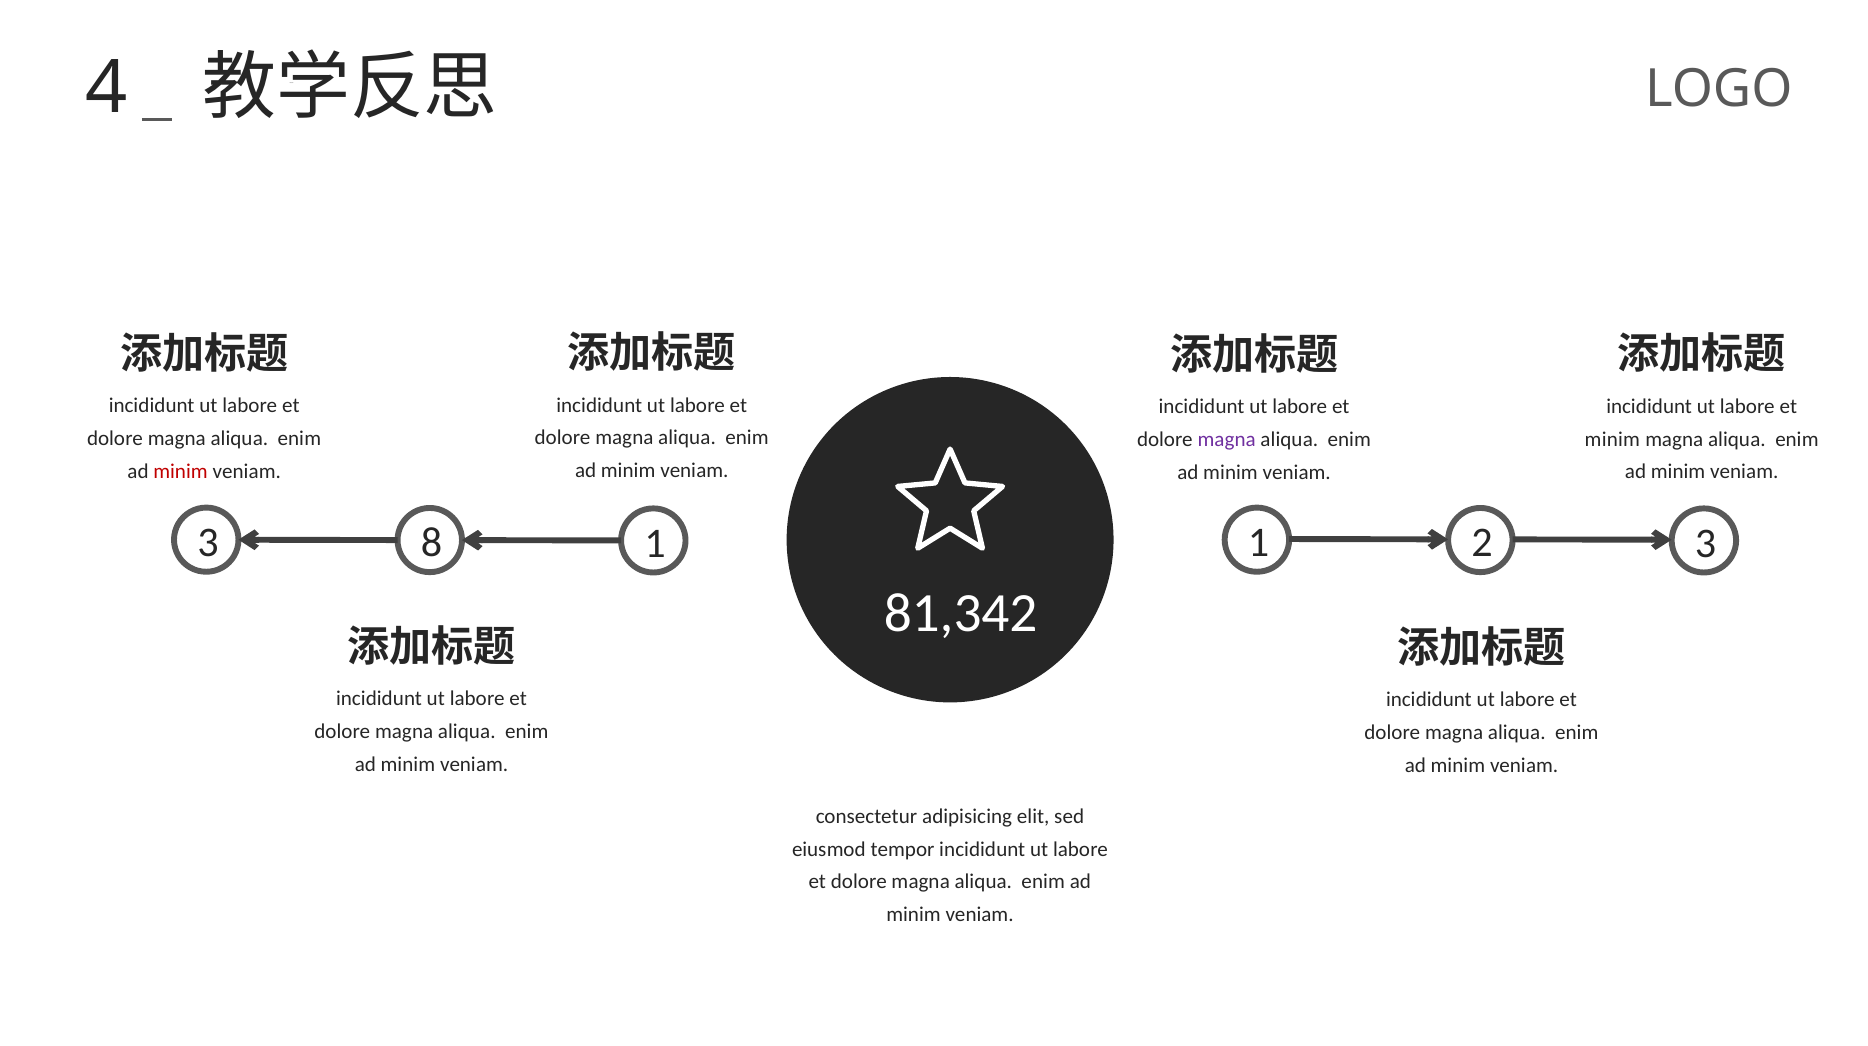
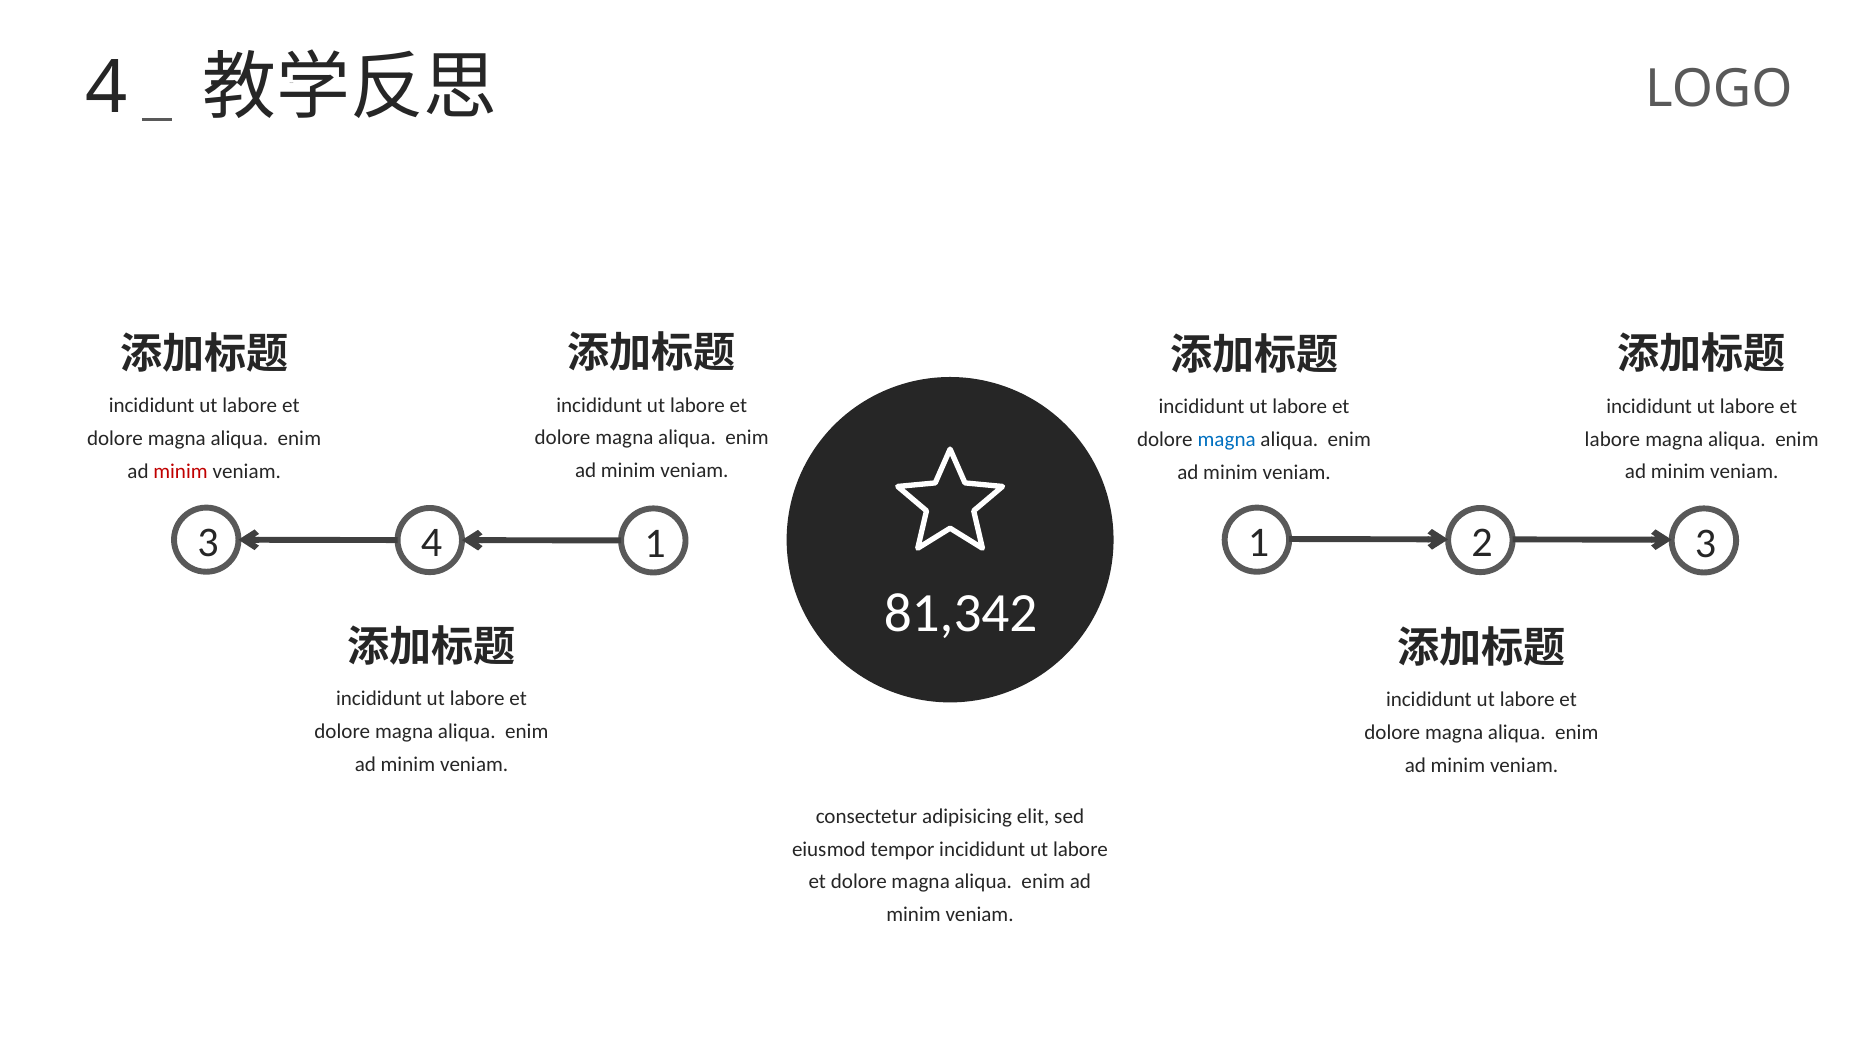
minim: minim -> labore (1612, 439)
magna colour: purple -> blue (1227, 440)
3 8: 8 -> 4 (432, 543)
